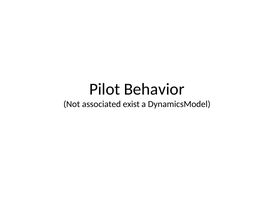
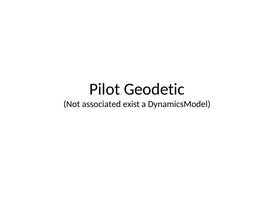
Behavior: Behavior -> Geodetic (154, 89)
